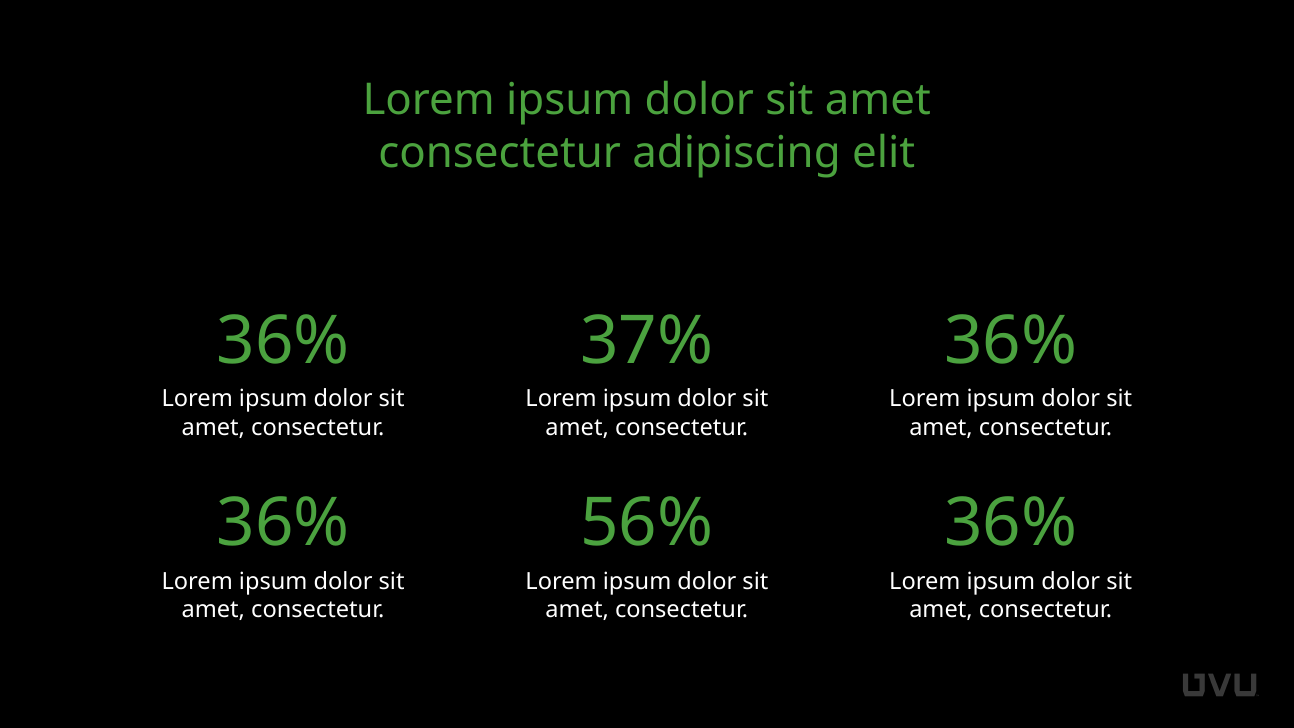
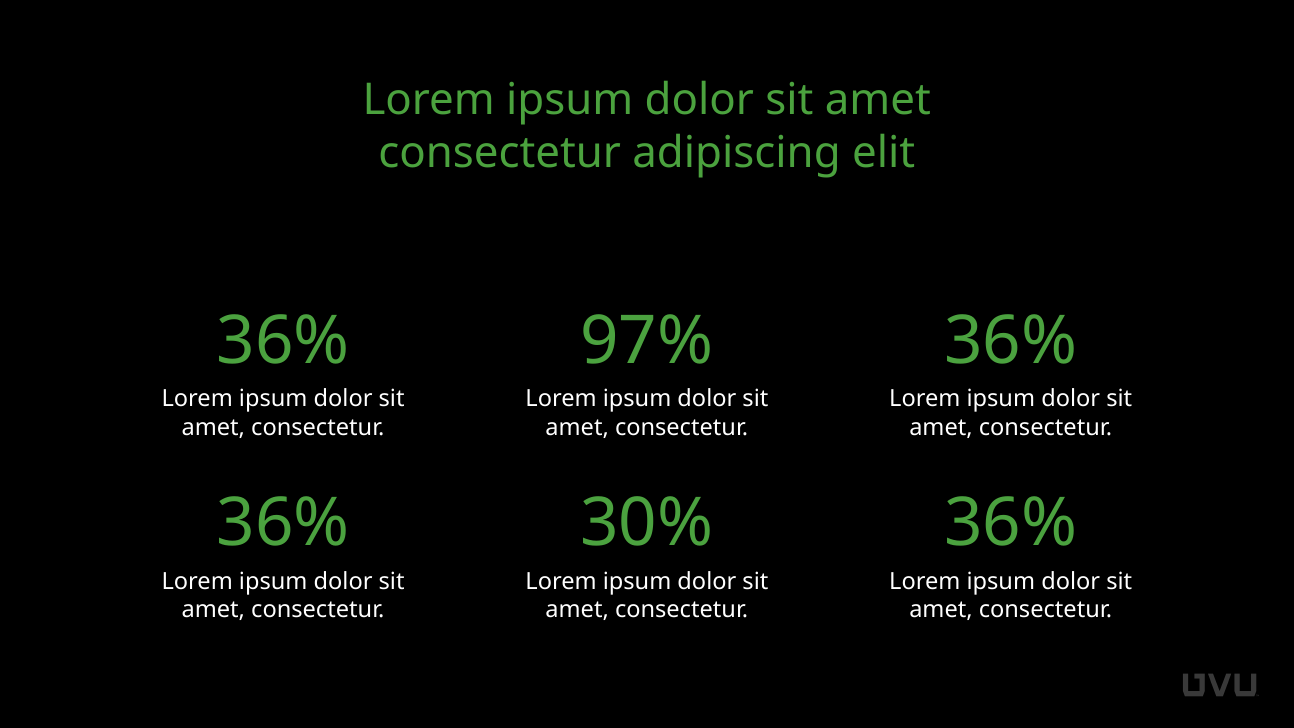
37%: 37% -> 97% (647, 341)
56%: 56% -> 30% (647, 523)
